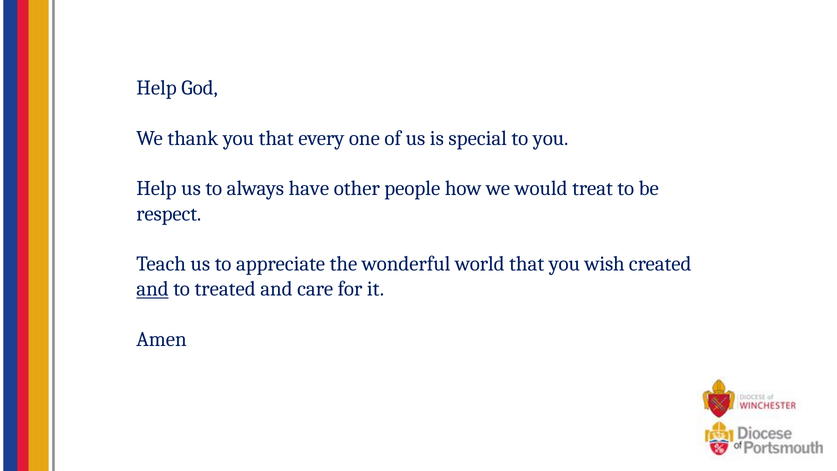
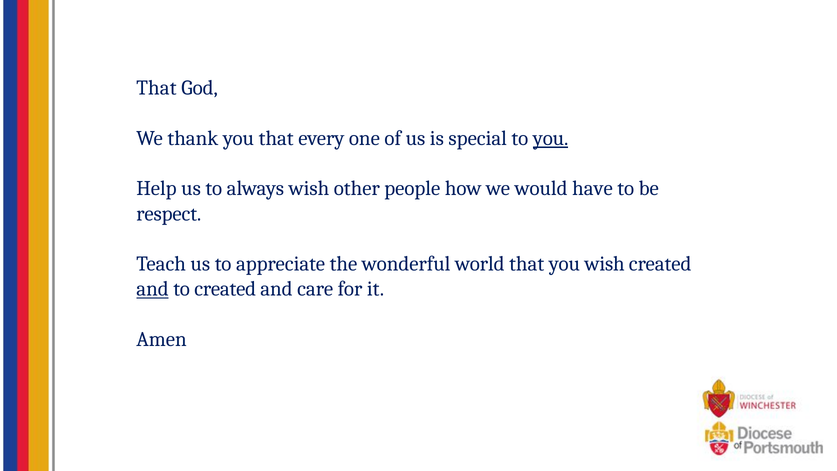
Help: Help -> That (156, 88)
you underline: none -> present (551, 138)
always have: have -> wish (309, 188)
treat: treat -> have (592, 188)
to treated: treated -> created (225, 289)
